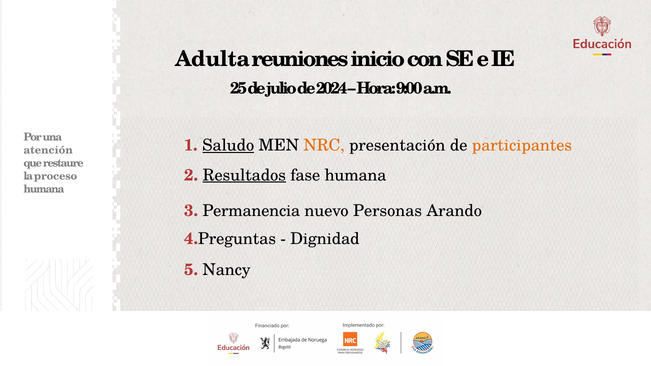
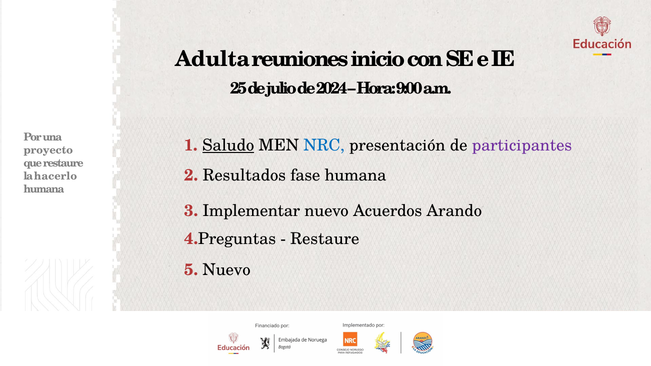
NRC colour: orange -> blue (324, 145)
participantes colour: orange -> purple (522, 145)
atención: atención -> proyecto (48, 150)
Resultados underline: present -> none (244, 175)
proceso: proceso -> hacerlo (56, 176)
Permanencia: Permanencia -> Implementar (251, 211)
Personas: Personas -> Acuerdos (388, 211)
Dignidad: Dignidad -> Restaure (325, 239)
5 Nancy: Nancy -> Nuevo (227, 270)
